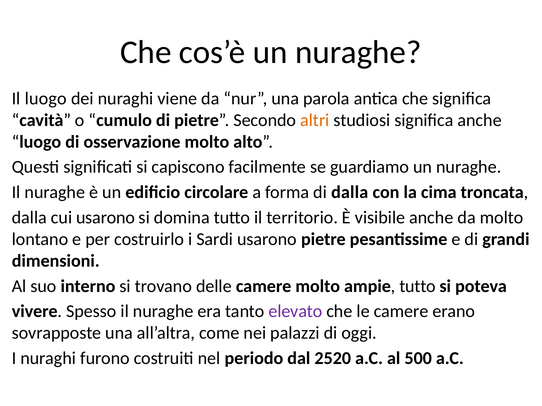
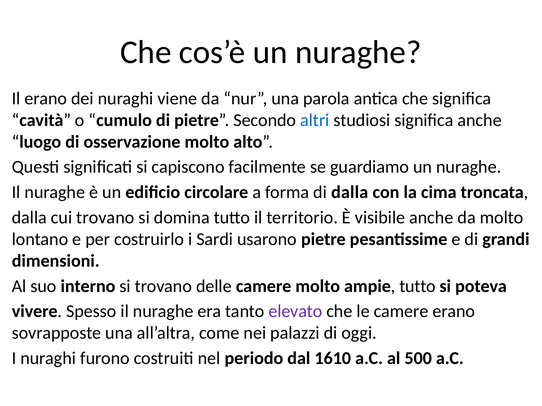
Il luogo: luogo -> erano (46, 99)
altri colour: orange -> blue (315, 120)
cui usarono: usarono -> trovano (105, 218)
2520: 2520 -> 1610 (333, 359)
